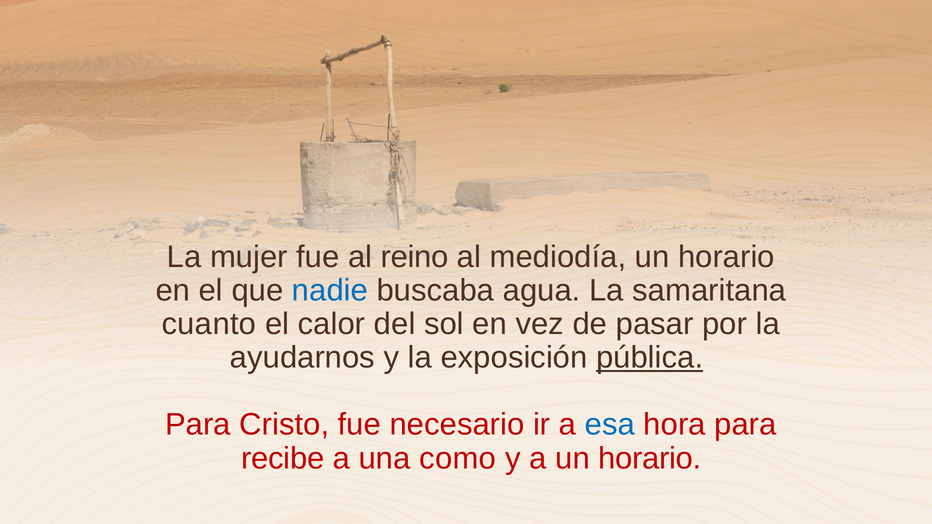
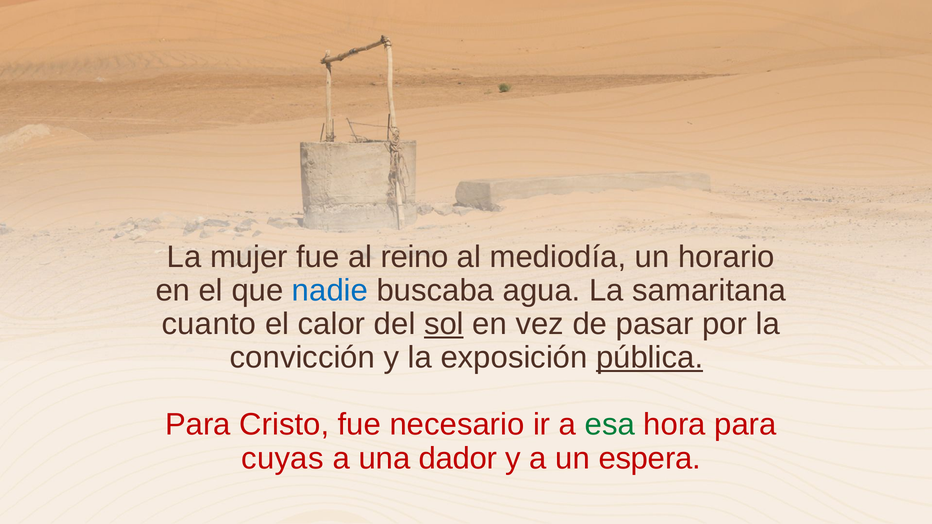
sol underline: none -> present (444, 324)
ayudarnos: ayudarnos -> convicción (302, 358)
esa colour: blue -> green (610, 425)
recibe: recibe -> cuyas (282, 459)
como: como -> dador (458, 459)
a un horario: horario -> espera (650, 459)
